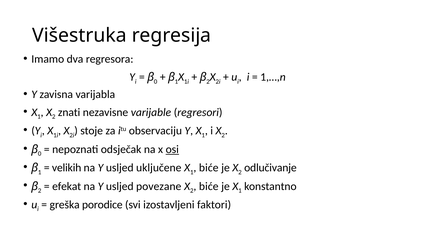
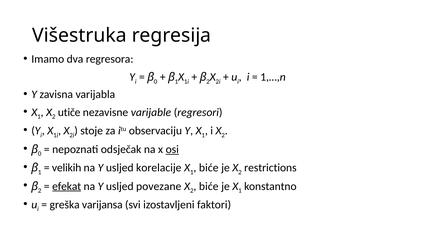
znati: znati -> utiče (69, 113)
uključene: uključene -> korelacije (159, 168)
odlučivanje: odlučivanje -> restrictions (270, 168)
efekat underline: none -> present (67, 187)
porodice: porodice -> varijansa (102, 205)
